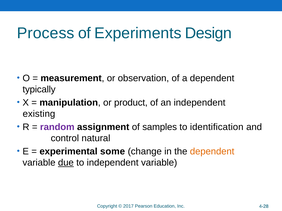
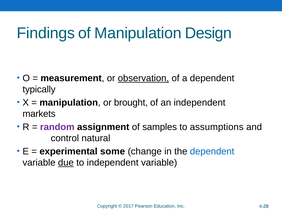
Process: Process -> Findings (46, 33)
of Experiments: Experiments -> Manipulation (138, 33)
observation underline: none -> present (143, 78)
product: product -> brought (131, 103)
existing: existing -> markets (39, 114)
identification: identification -> assumptions (217, 127)
dependent colour: orange -> blue (212, 152)
